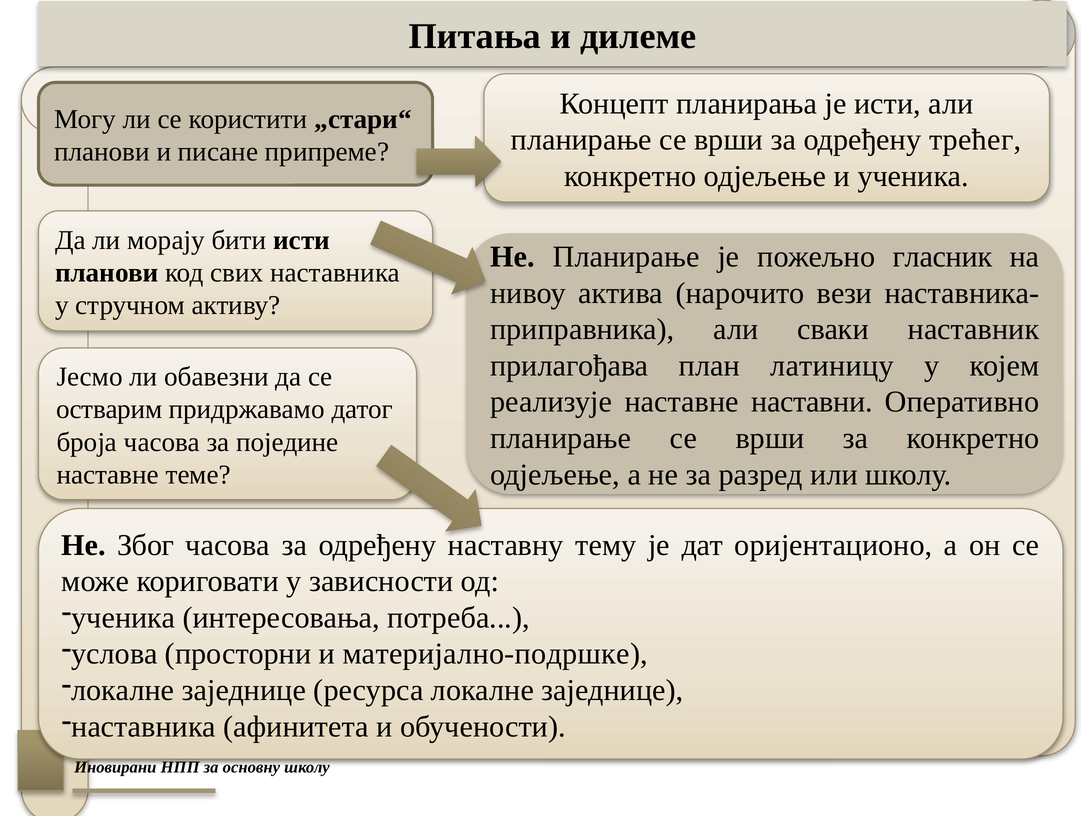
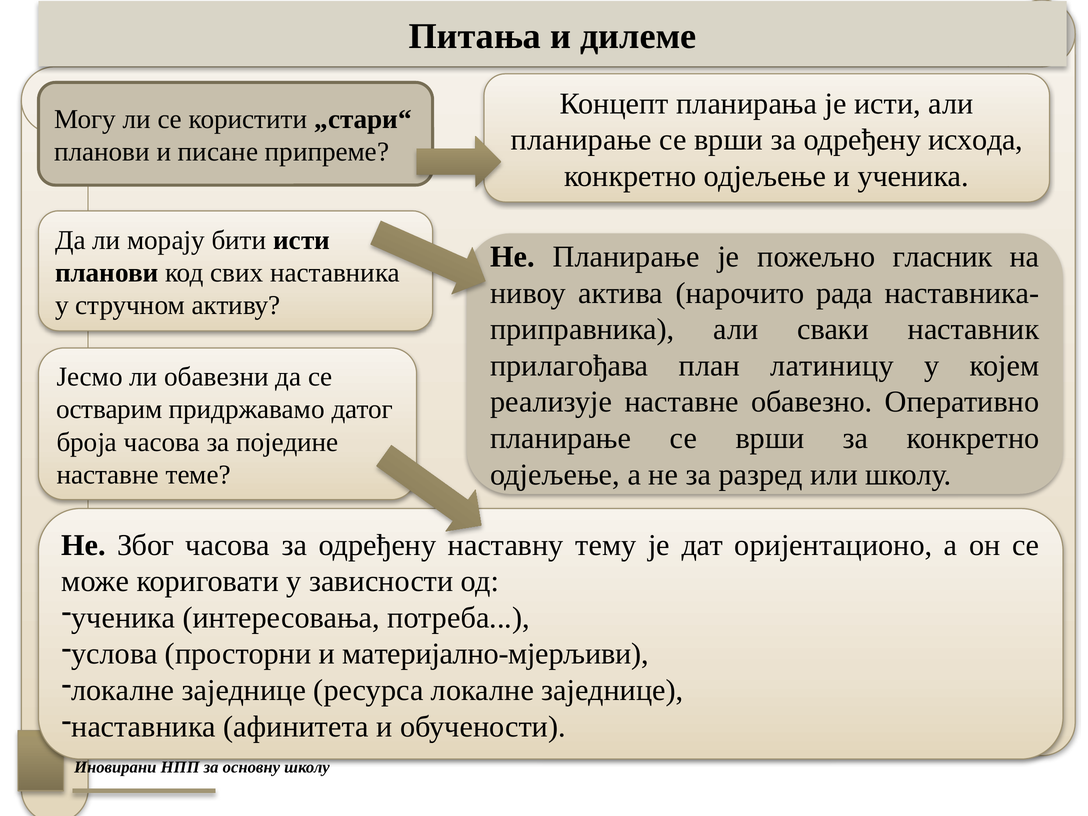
трећег: трећег -> исхода (976, 140)
вези: вези -> рада (845, 293)
наставни: наставни -> обавезно (812, 402)
материјално-подршке: материјално-подршке -> материјално-мјерљиви (496, 654)
